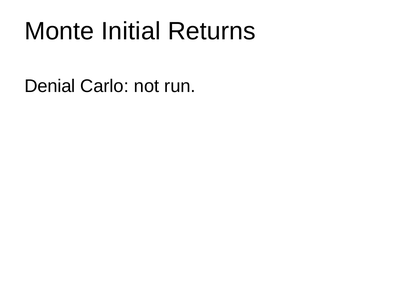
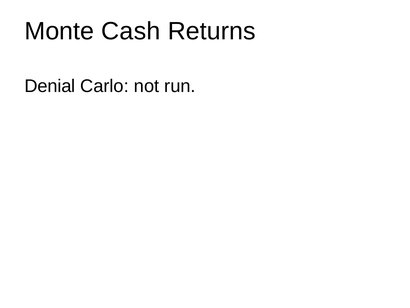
Initial: Initial -> Cash (131, 31)
